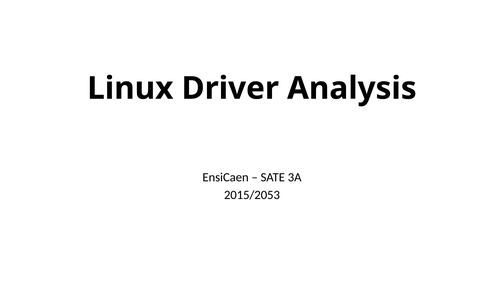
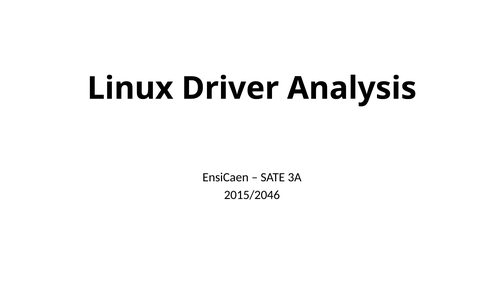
2015/2053: 2015/2053 -> 2015/2046 (252, 195)
